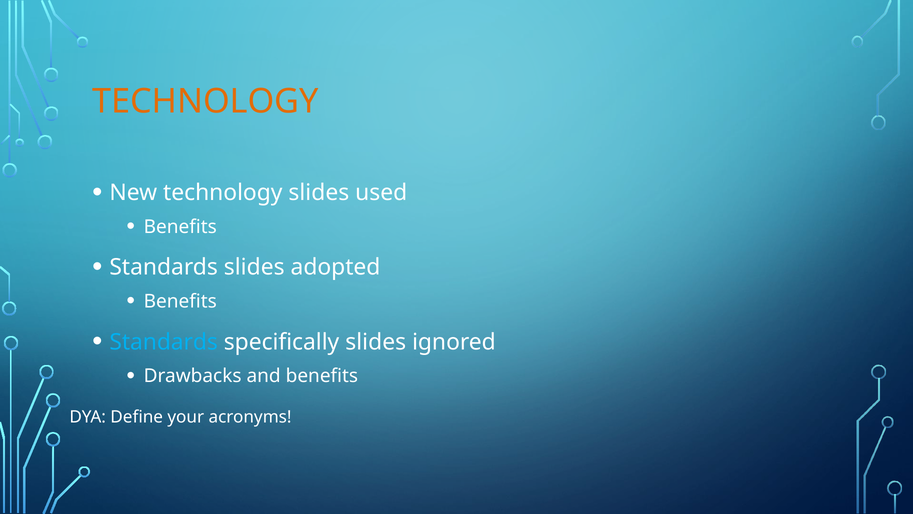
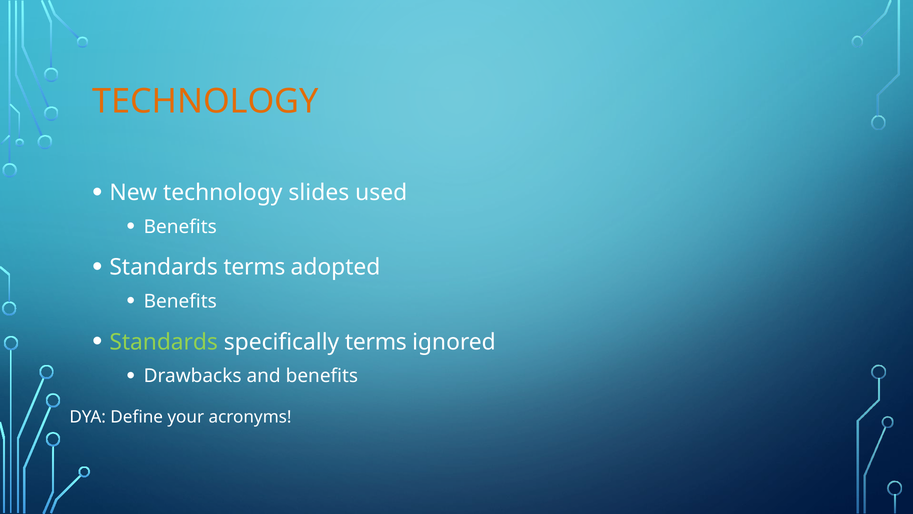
Standards slides: slides -> terms (254, 267)
Standards colour: light blue -> light green (164, 342)
specifically slides: slides -> terms (376, 342)
